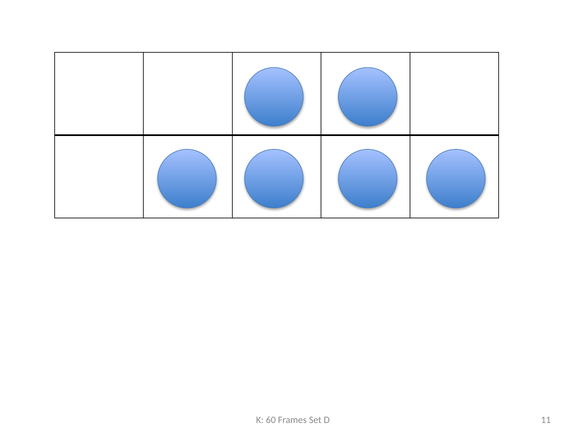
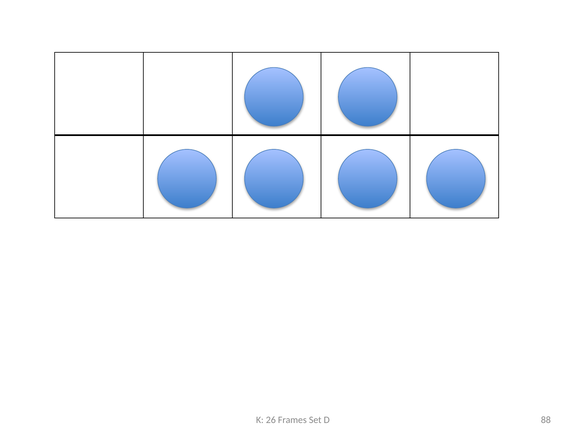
60: 60 -> 26 (271, 420)
11: 11 -> 88 (546, 420)
